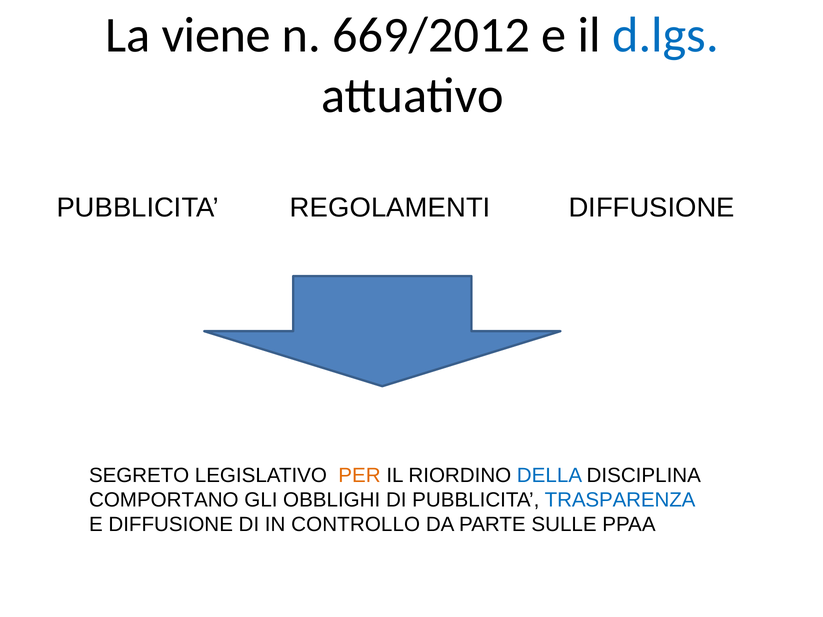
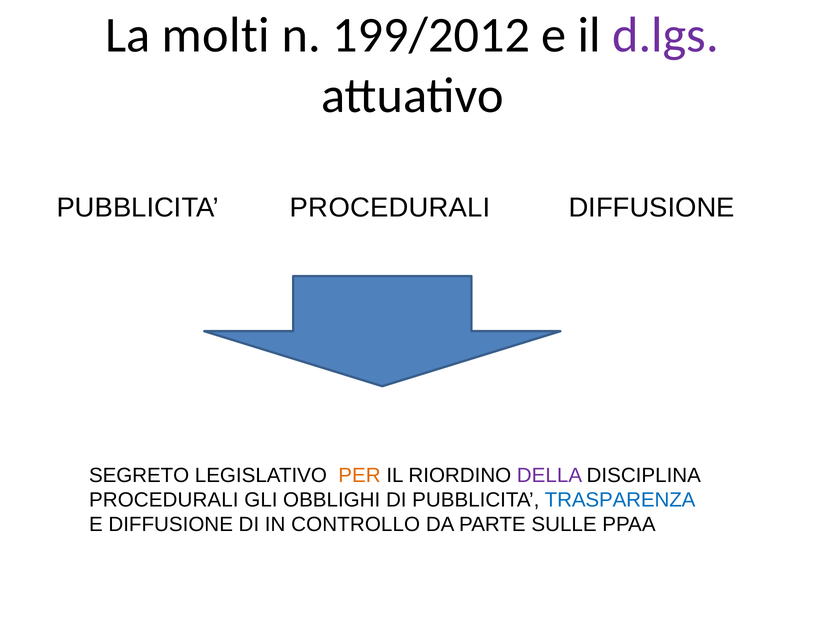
viene: viene -> molti (216, 35)
669/2012: 669/2012 -> 199/2012 (431, 35)
d.lgs colour: blue -> purple (665, 35)
PUBBLICITA REGOLAMENTI: REGOLAMENTI -> PROCEDURALI (390, 208)
DELLA colour: blue -> purple (549, 476)
COMPORTANO: COMPORTANO -> PROCEDURALI (164, 500)
